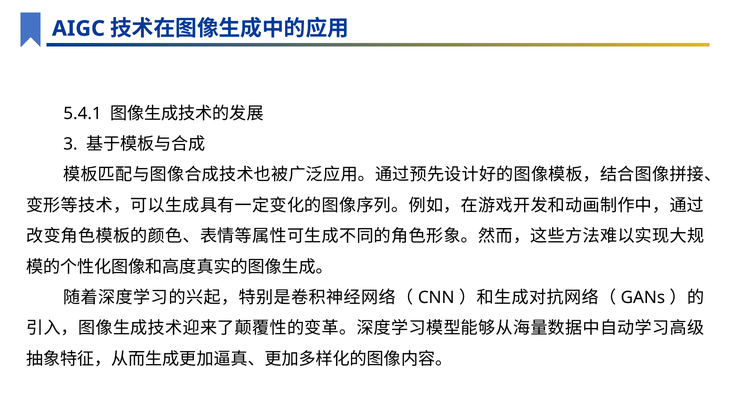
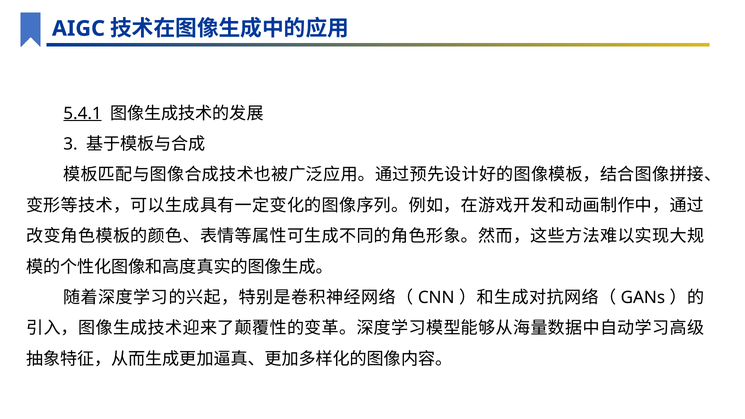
5.4.1 underline: none -> present (83, 113)
